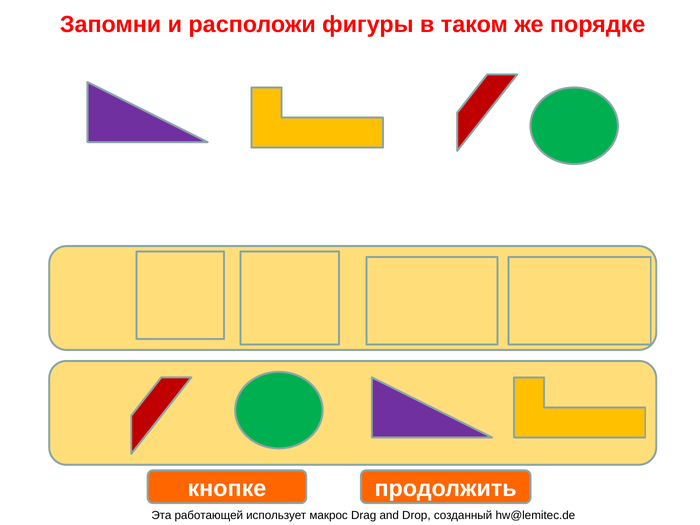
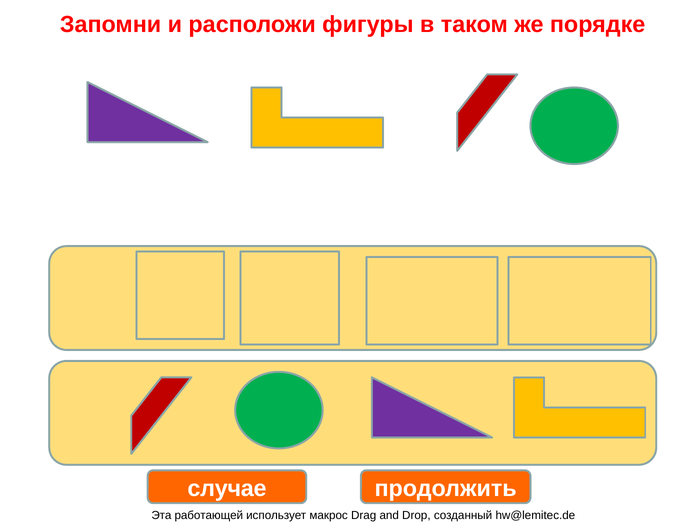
кнопке: кнопке -> случае (227, 488)
